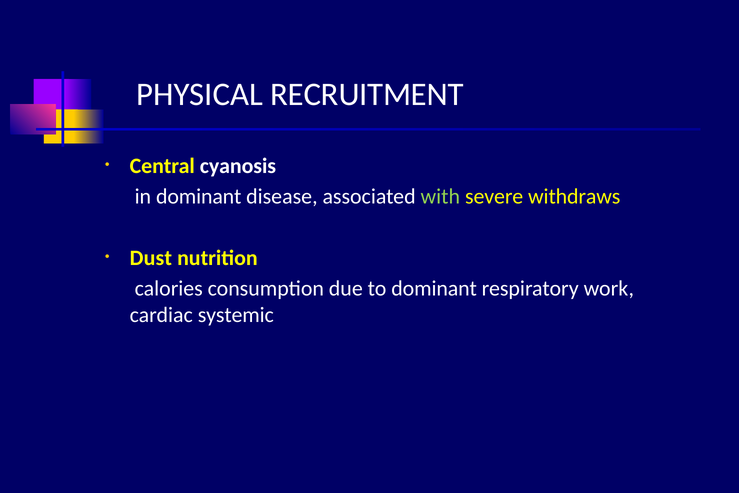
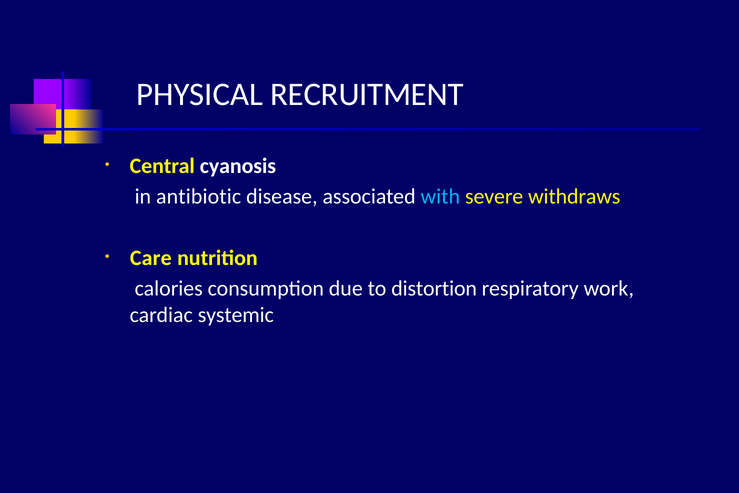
in dominant: dominant -> antibiotic (199, 196)
with colour: light green -> light blue (440, 196)
Dust: Dust -> Care (151, 258)
to dominant: dominant -> distortion (434, 288)
